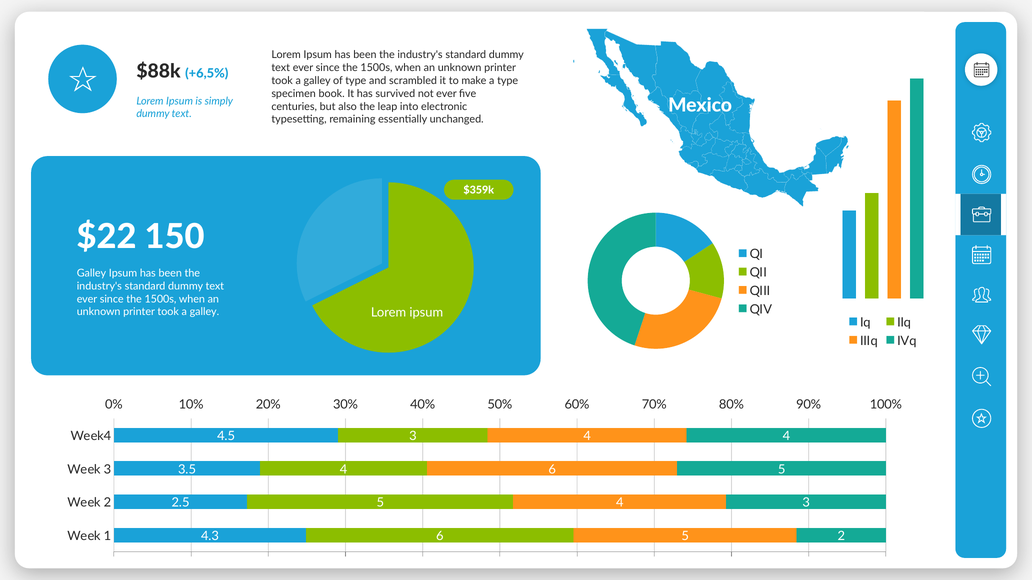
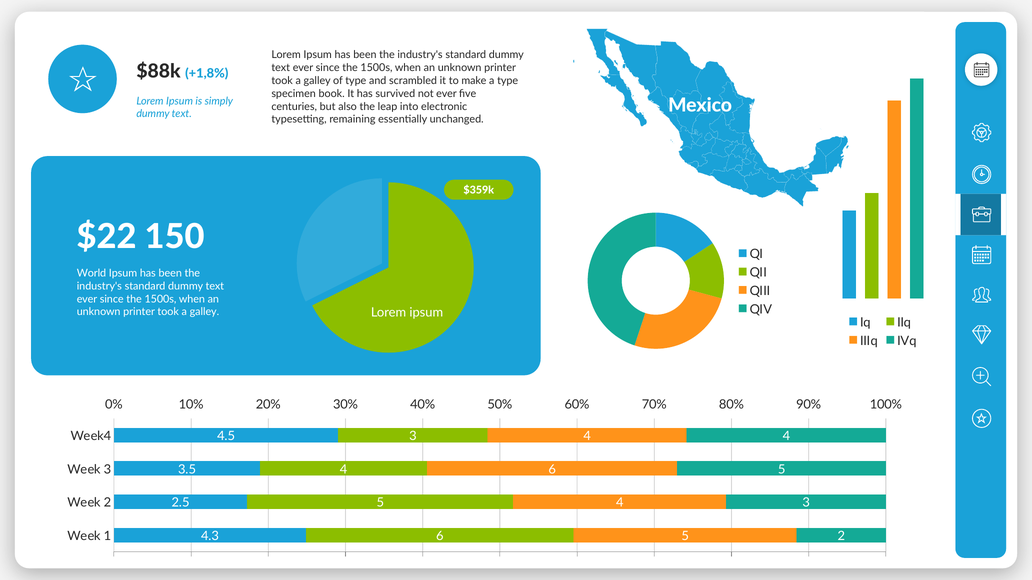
+6,5%: +6,5% -> +1,8% (207, 74)
Galley: Galley -> World (91, 273)
